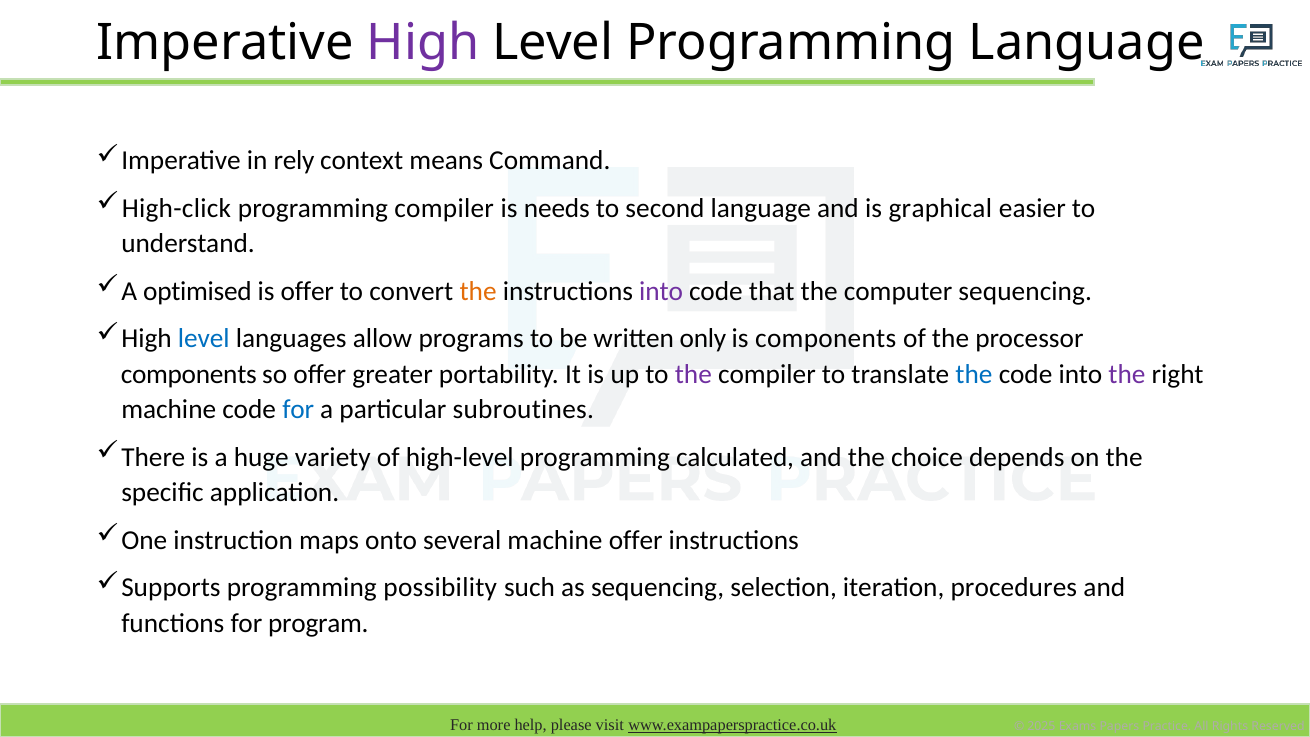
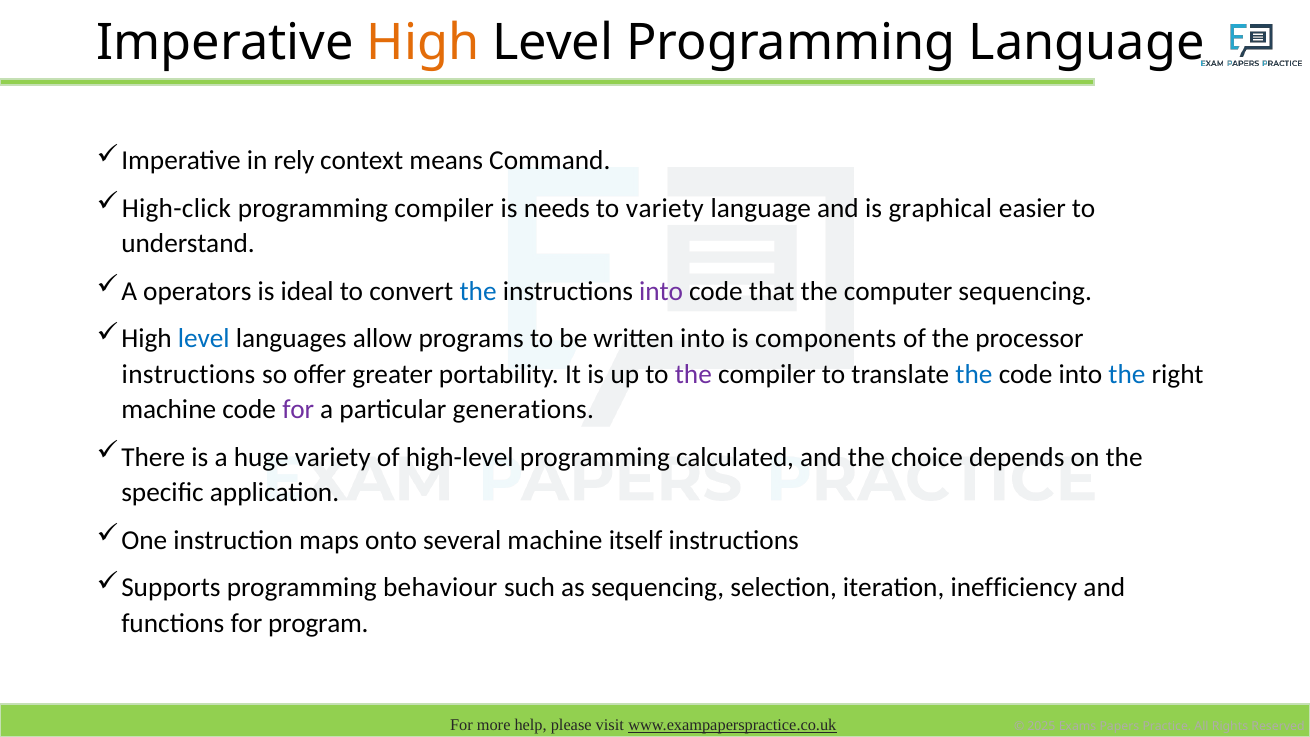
High colour: purple -> orange (423, 43)
to second: second -> variety (665, 208)
optimised: optimised -> operators (197, 291)
is offer: offer -> ideal (307, 291)
the colour: orange -> blue (478, 291)
written only: only -> into (703, 339)
components: components -> instructions (188, 374)
the colour: purple -> blue (1127, 374)
for colour: blue -> purple (298, 409)
subroutines: subroutines -> generations (523, 409)
machine offer: offer -> itself (636, 540)
possibility: possibility -> behaviour (440, 588)
procedures: procedures -> inefficiency (1014, 588)
